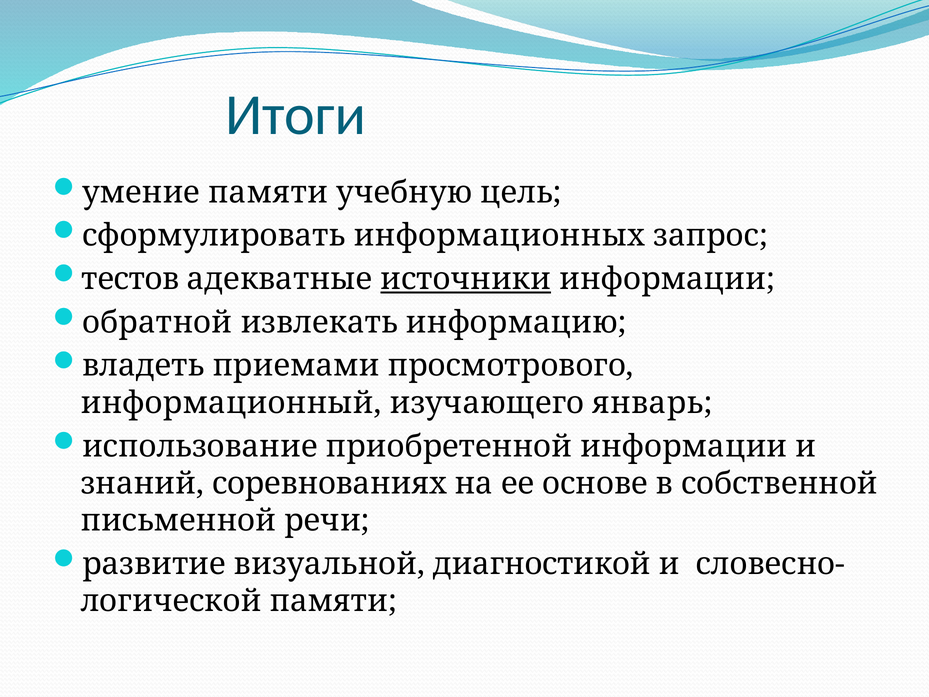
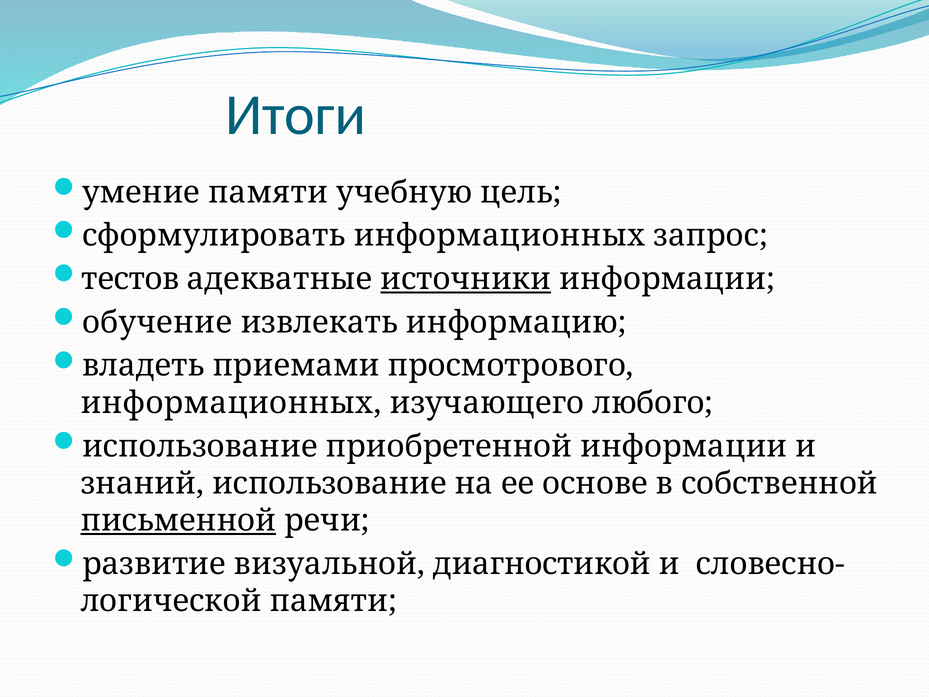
обратной: обратной -> обучение (157, 322)
информационный: информационный -> информационных (231, 403)
январь: январь -> любого (653, 403)
знаний соревнованиях: соревнованиях -> использование (329, 483)
письменной underline: none -> present (178, 520)
